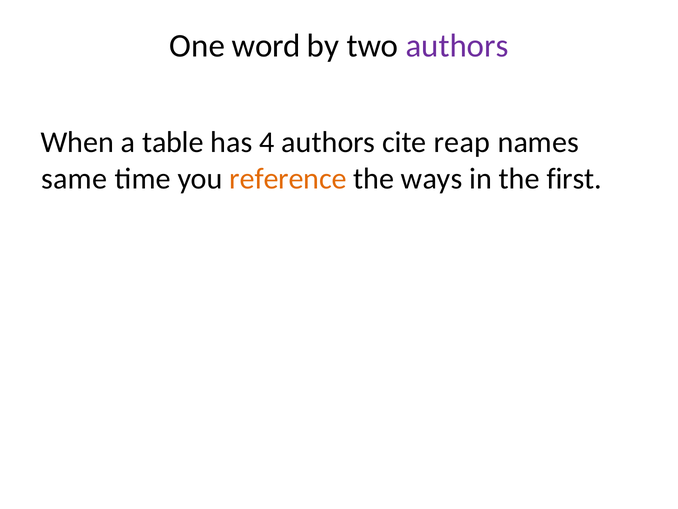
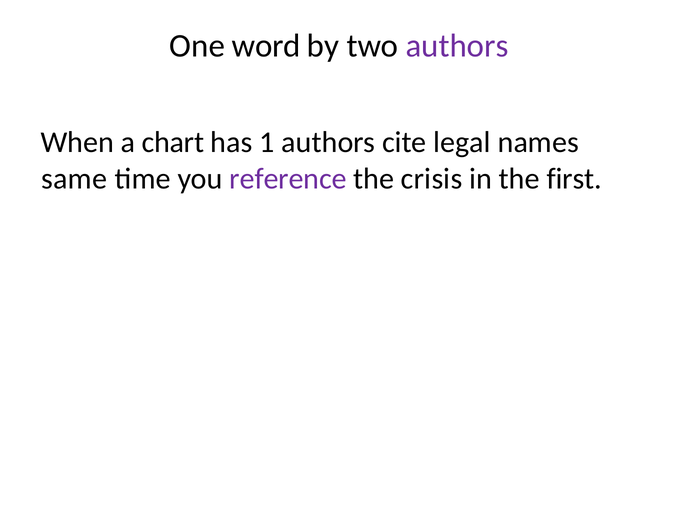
table: table -> chart (173, 142)
4: 4 -> 1 (267, 142)
reap: reap -> legal (462, 142)
reference colour: orange -> purple (288, 178)
ways: ways -> crisis (432, 178)
